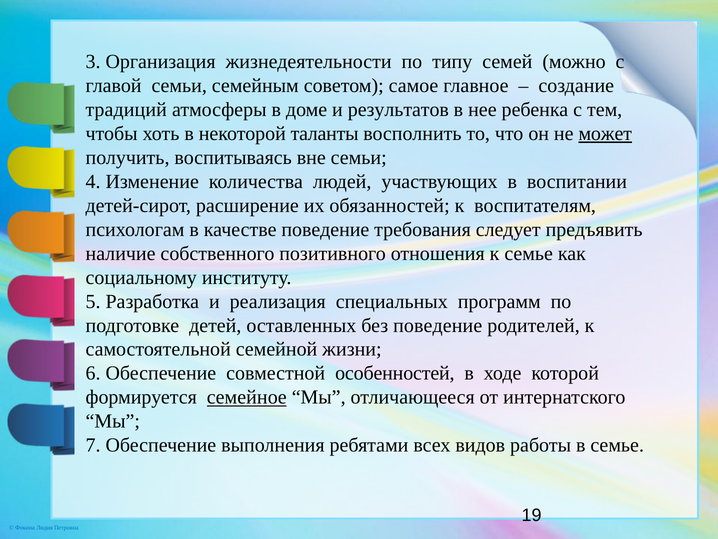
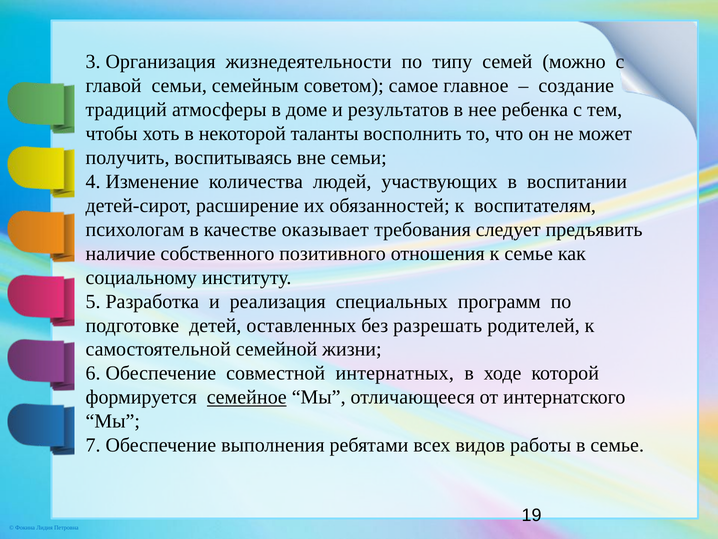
может underline: present -> none (605, 134)
качестве поведение: поведение -> оказывает (325, 229)
без поведение: поведение -> разрешать (438, 325)
особенностей: особенностей -> интернатных (395, 373)
